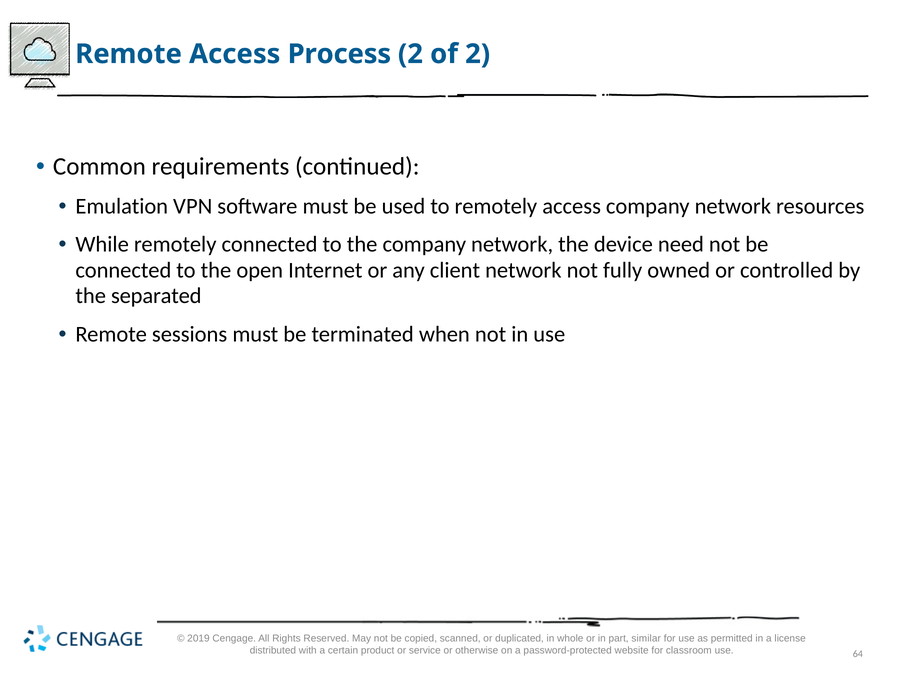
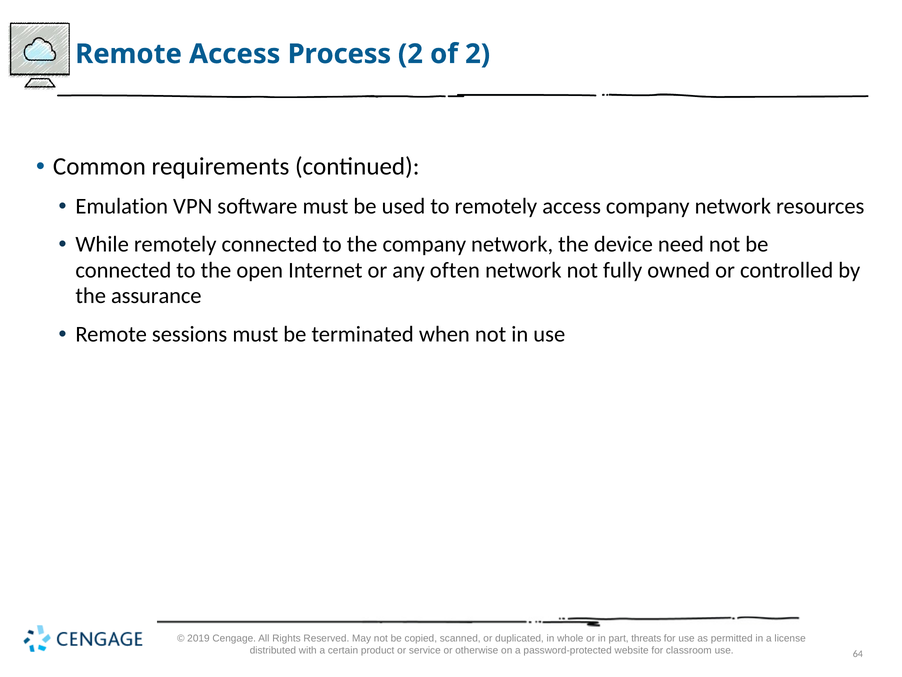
client: client -> often (455, 270)
separated: separated -> assurance (156, 296)
similar: similar -> threats (646, 638)
